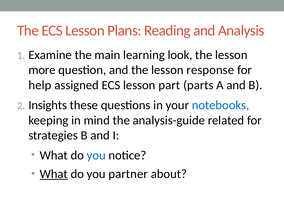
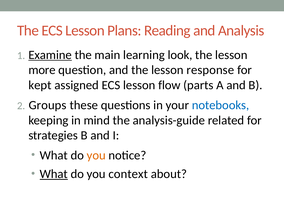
Examine underline: none -> present (50, 55)
help: help -> kept (40, 85)
part: part -> flow (169, 85)
Insights: Insights -> Groups (48, 105)
you colour: blue -> orange (96, 155)
partner: partner -> context (128, 174)
